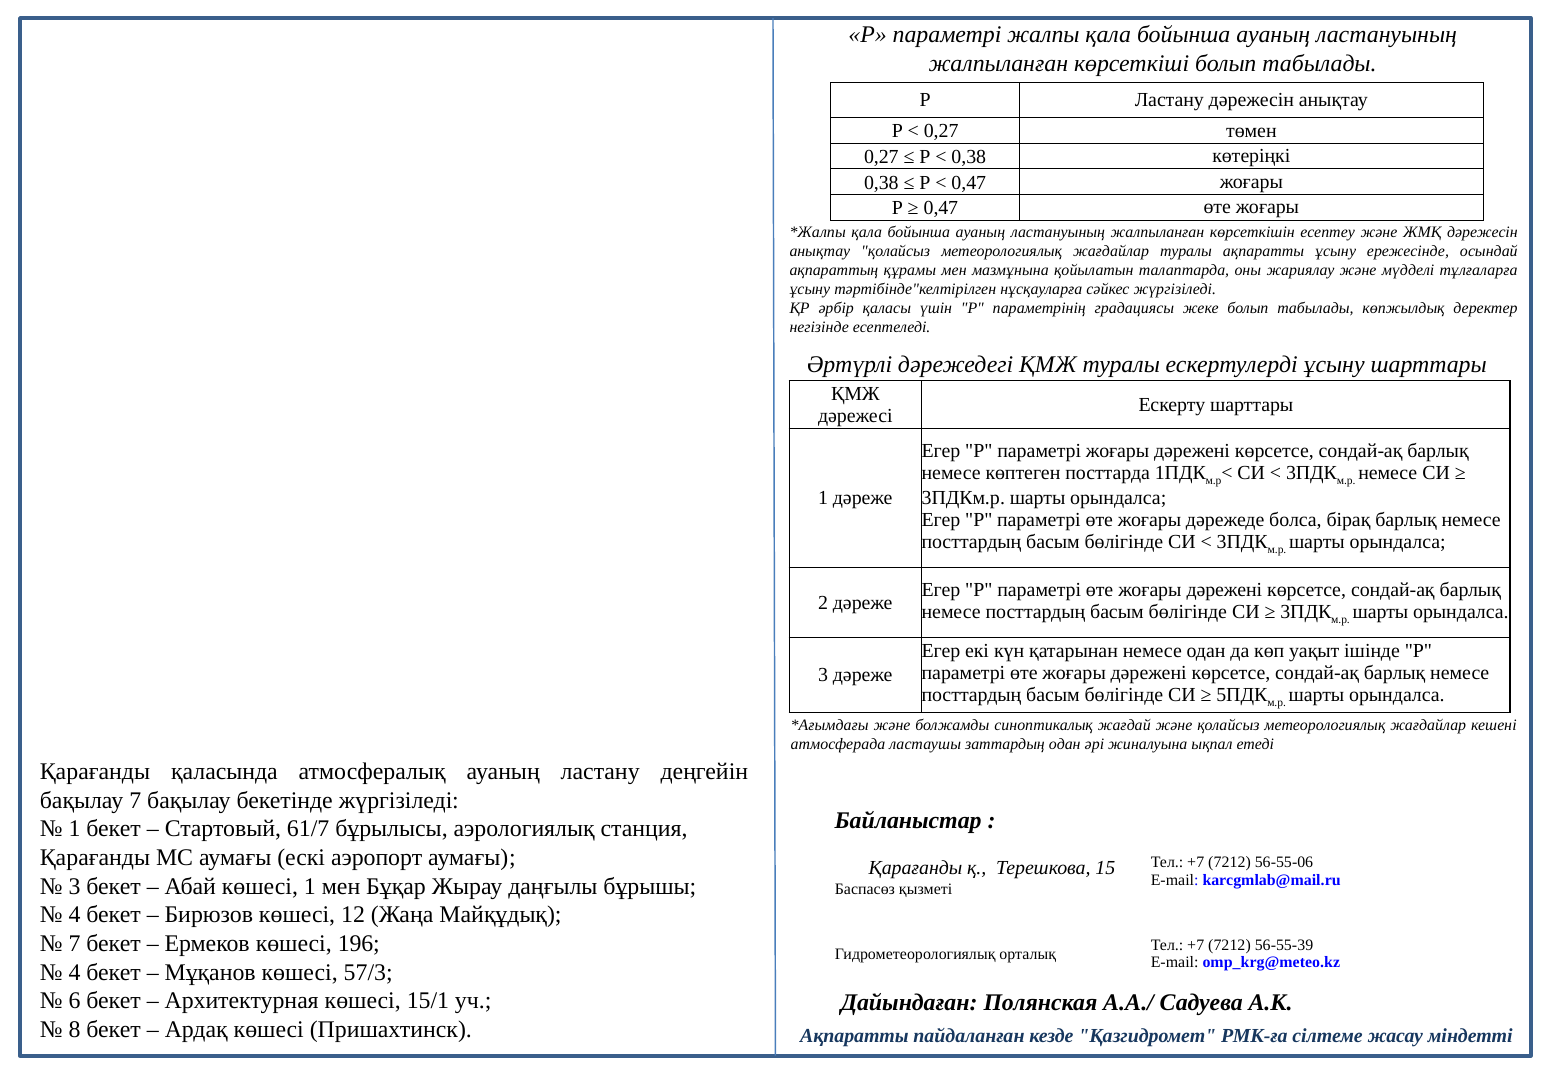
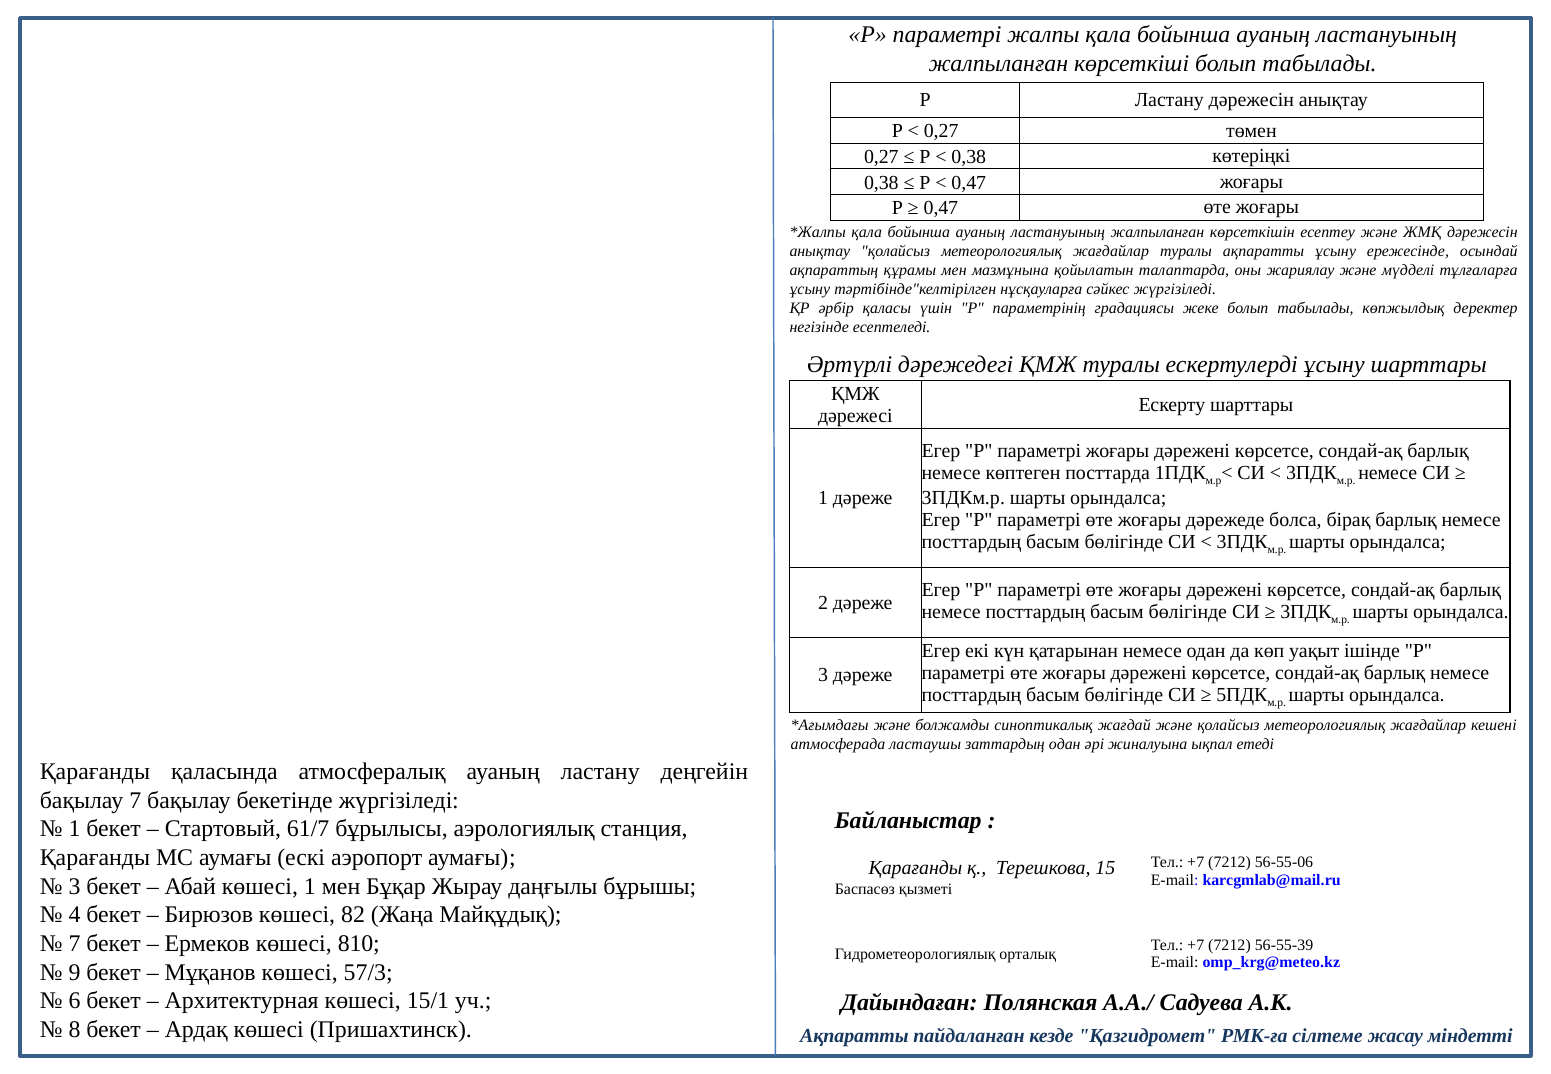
12: 12 -> 82 (353, 915)
196: 196 -> 810 (359, 943)
4: 4 -> 9 (75, 972)
